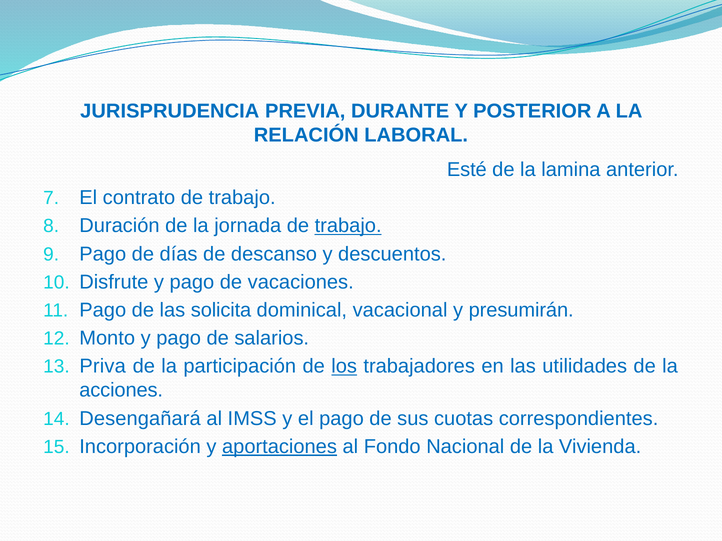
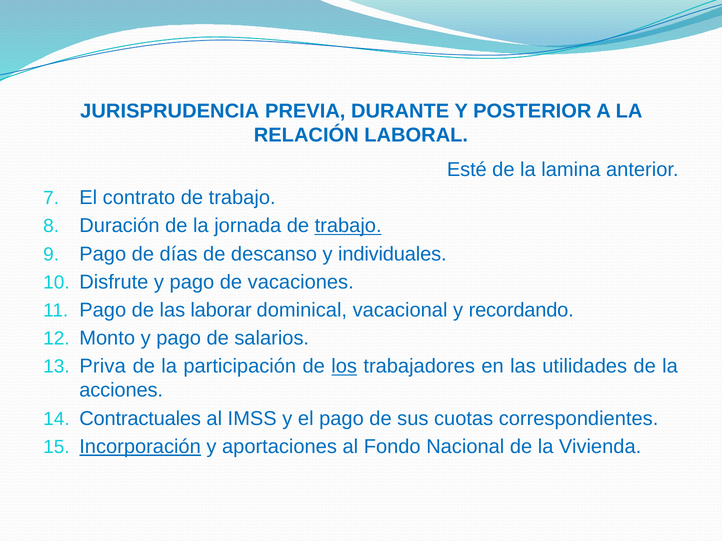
descuentos: descuentos -> individuales (392, 254)
solicita: solicita -> laborar (221, 310)
presumirán: presumirán -> recordando (521, 310)
Desengañará: Desengañará -> Contractuales (140, 419)
Incorporación underline: none -> present (140, 447)
aportaciones underline: present -> none (280, 447)
